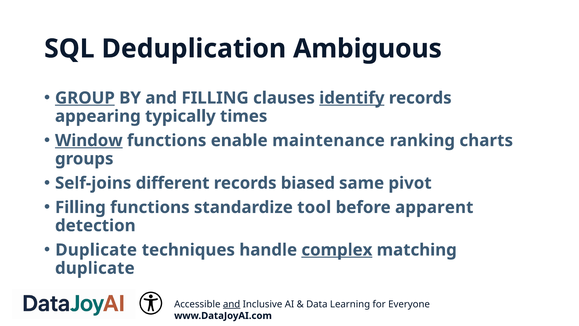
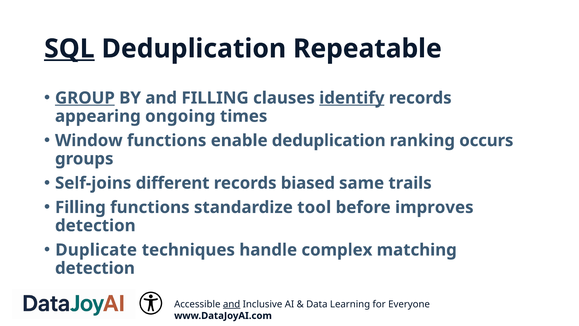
SQL underline: none -> present (69, 49)
Ambiguous: Ambiguous -> Repeatable (367, 49)
typically: typically -> ongoing (180, 116)
Window underline: present -> none (89, 140)
enable maintenance: maintenance -> deduplication (329, 140)
charts: charts -> occurs (486, 140)
pivot: pivot -> trails (410, 183)
apparent: apparent -> improves (434, 207)
complex underline: present -> none (337, 250)
duplicate: duplicate -> detection (95, 268)
